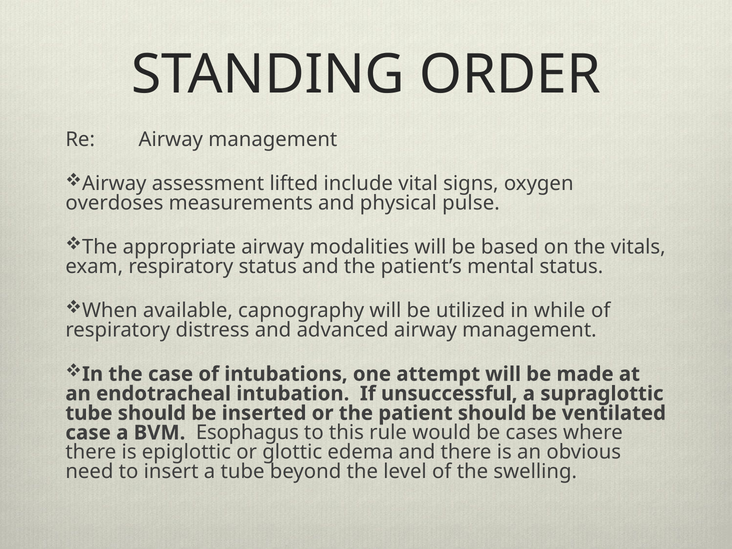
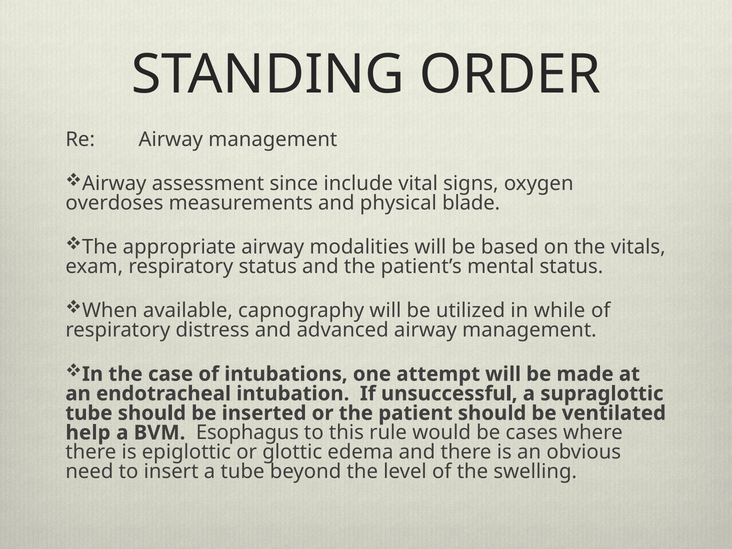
lifted: lifted -> since (294, 184)
pulse: pulse -> blade (471, 203)
case: case -> help (88, 433)
